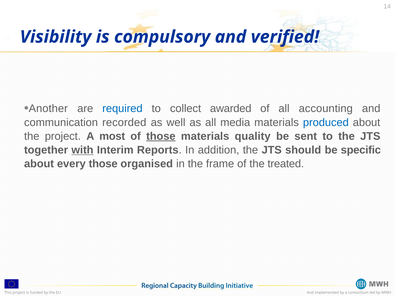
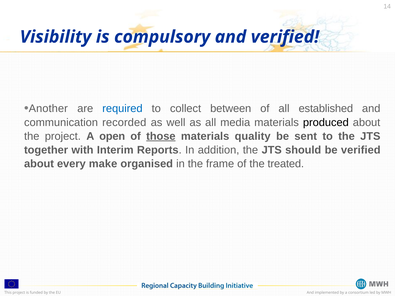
awarded: awarded -> between (231, 109)
accounting: accounting -> established (326, 109)
produced colour: blue -> black (326, 123)
most: most -> open (112, 136)
with underline: present -> none (82, 150)
be specific: specific -> verified (361, 150)
every those: those -> make (103, 164)
